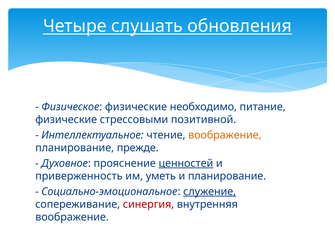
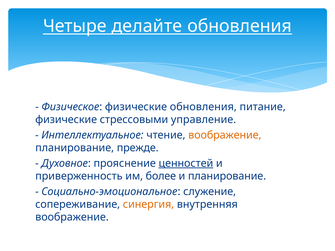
слушать: слушать -> делайте (147, 26)
физические необходимо: необходимо -> обновления (203, 107)
позитивной: позитивной -> управление (204, 120)
уметь: уметь -> более (161, 176)
служение underline: present -> none (210, 192)
синергия colour: red -> orange (148, 205)
